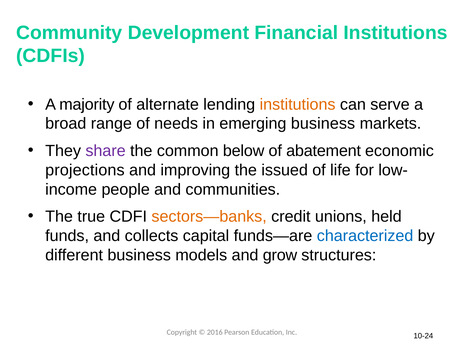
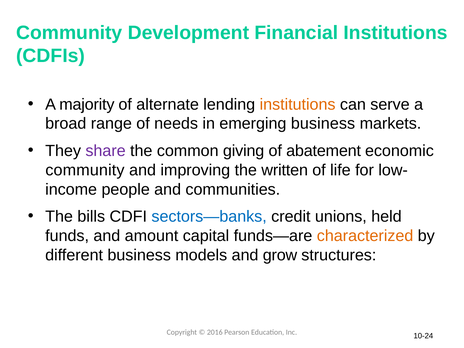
below: below -> giving (244, 151)
projections: projections -> community (85, 170)
issued: issued -> written (285, 170)
true: true -> bills (91, 216)
sectors—banks colour: orange -> blue (209, 216)
collects: collects -> amount (152, 236)
characterized colour: blue -> orange (365, 236)
